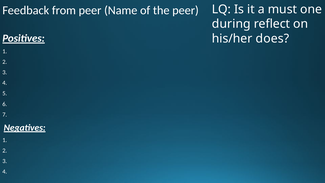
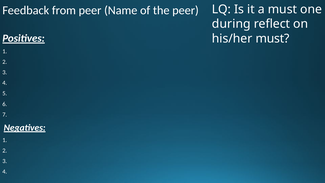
his/her does: does -> must (272, 39)
